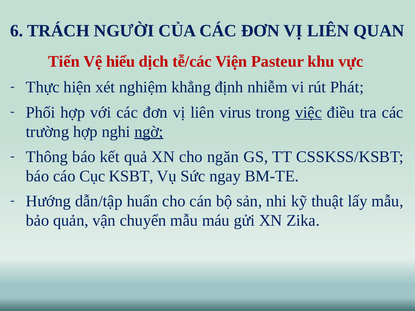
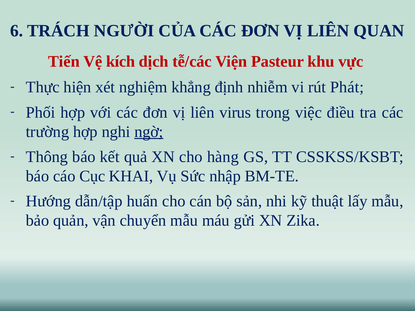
hiểu: hiểu -> kích (121, 62)
việc underline: present -> none (308, 112)
ngăn: ngăn -> hàng (223, 157)
KSBT: KSBT -> KHAI (131, 176)
ngay: ngay -> nhập (225, 176)
